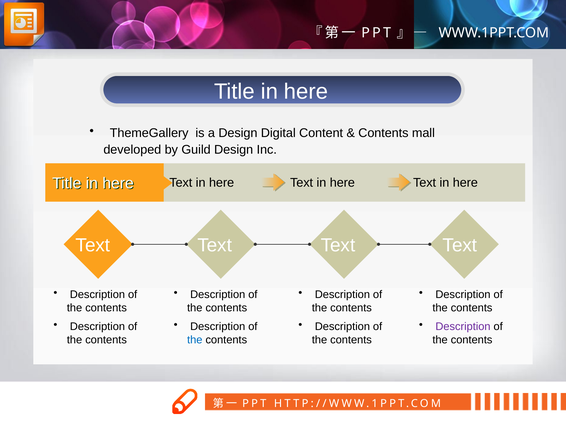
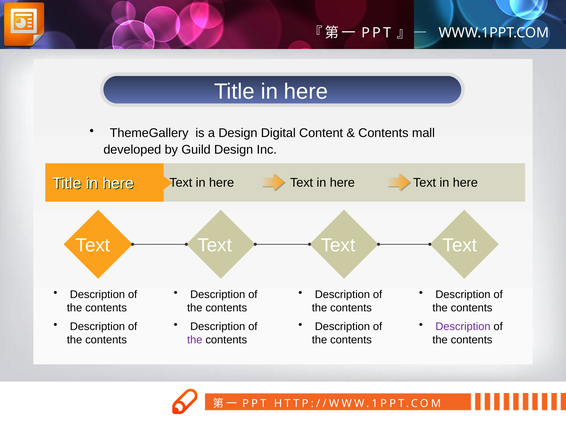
the colour: blue -> purple (195, 339)
